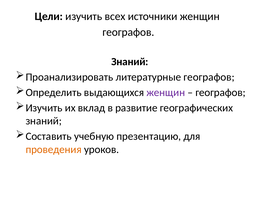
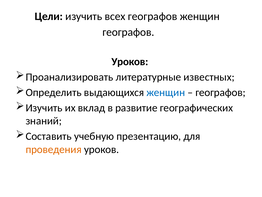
всех источники: источники -> географов (153, 16)
Знаний: Знаний -> Уроков (130, 61)
литературные географов: географов -> известных (209, 77)
женщин colour: purple -> blue (166, 92)
